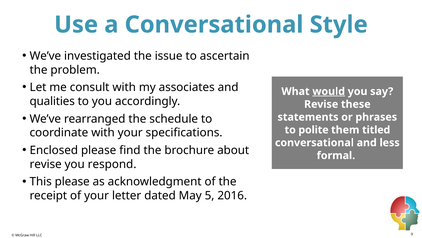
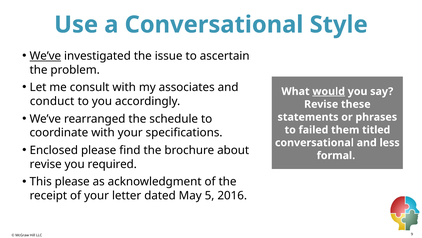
We’ve underline: none -> present (45, 56)
qualities: qualities -> conduct (52, 101)
polite: polite -> failed (313, 130)
respond: respond -> required (112, 164)
